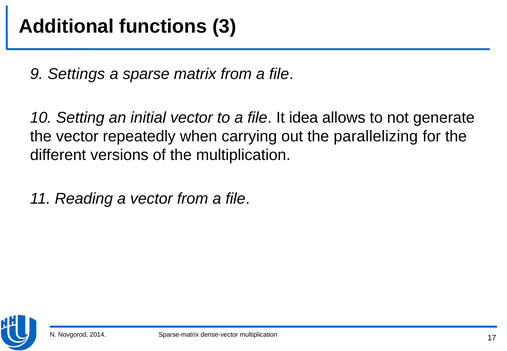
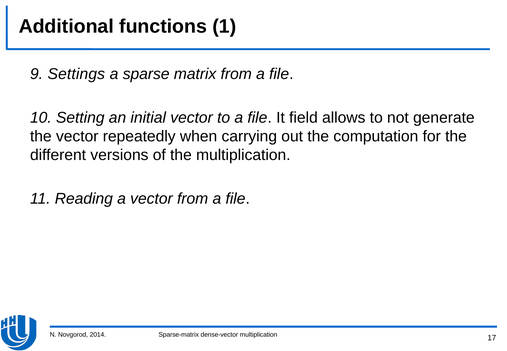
3: 3 -> 1 (224, 26)
idea: idea -> field (303, 118)
parallelizing: parallelizing -> computation (376, 136)
